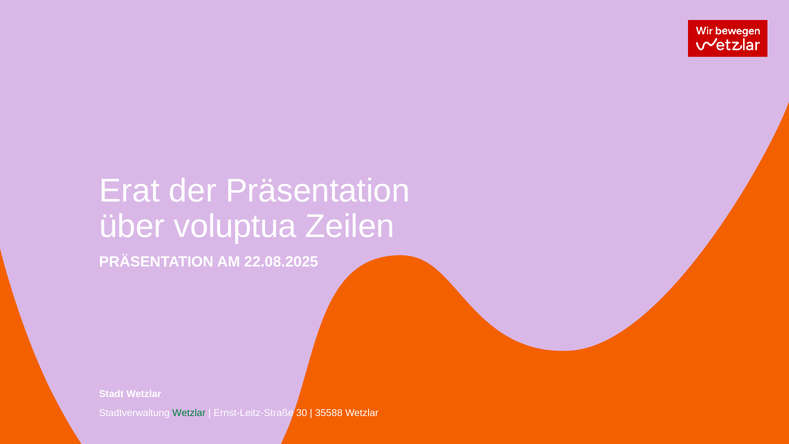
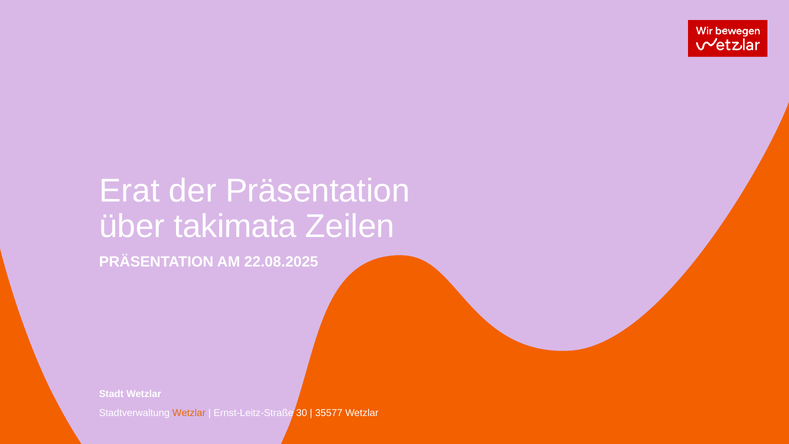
voluptua: voluptua -> takimata (235, 226)
Wetzlar colour: green -> orange (189, 413)
35588: 35588 -> 35577 (329, 413)
